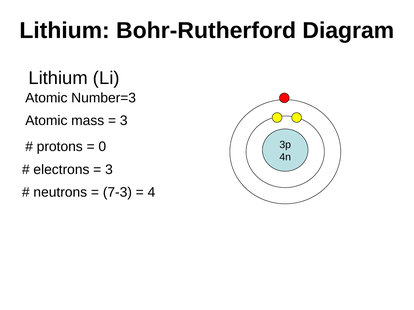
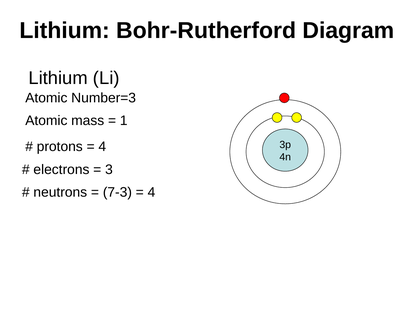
3: 3 -> 1 (124, 121)
0: 0 -> 4 (102, 147)
